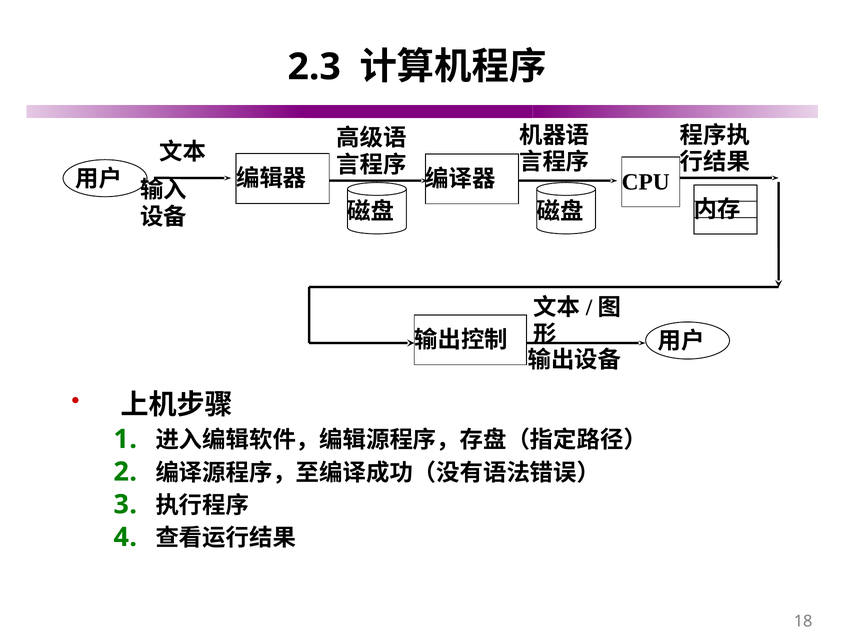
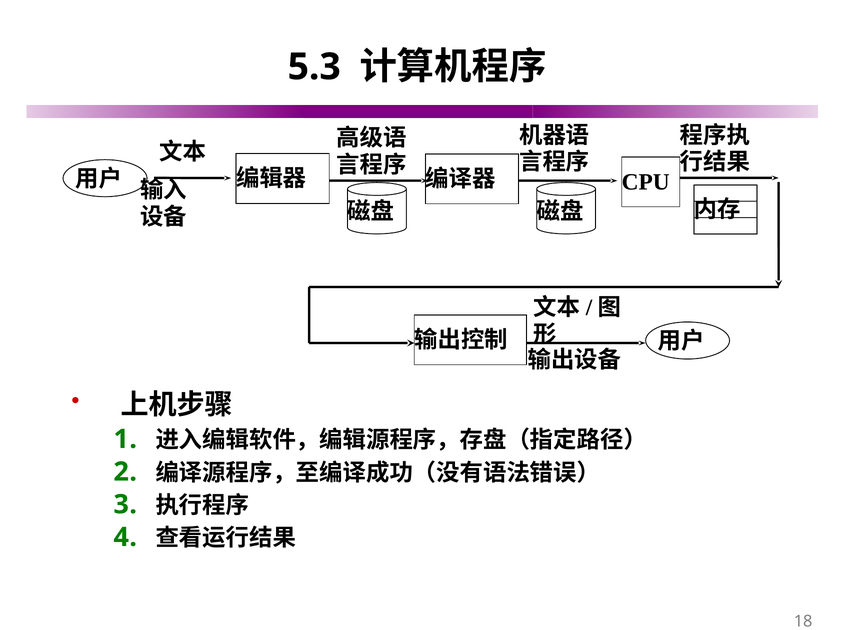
2.3: 2.3 -> 5.3 (314, 67)
